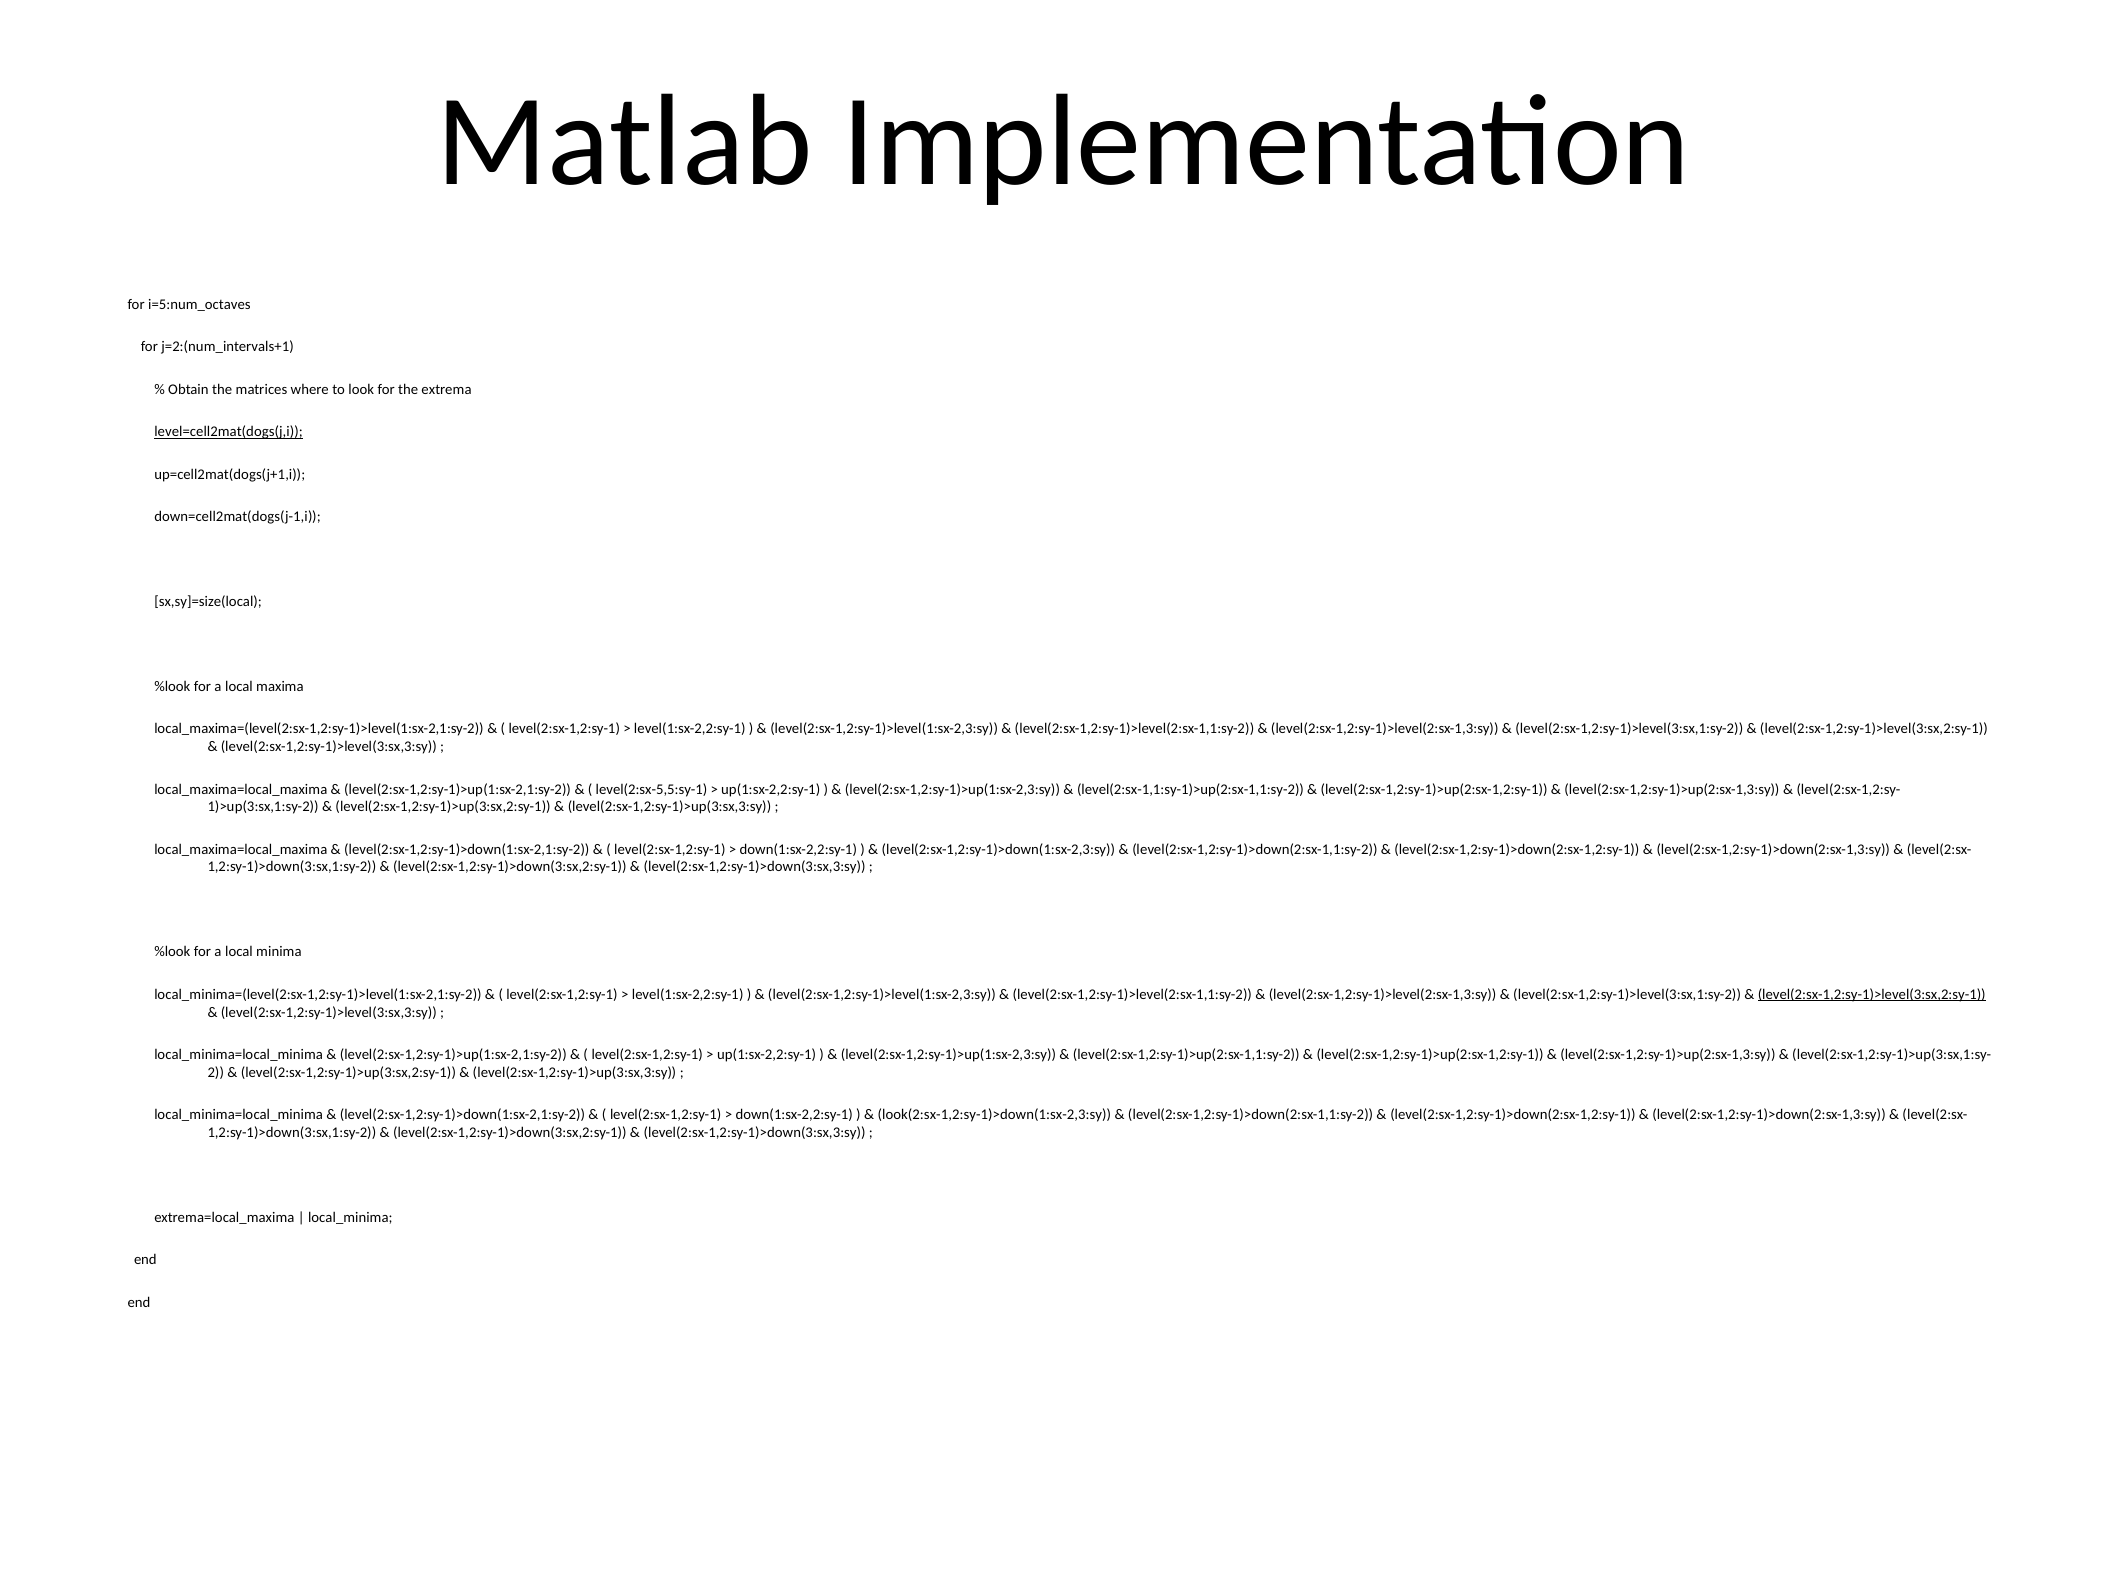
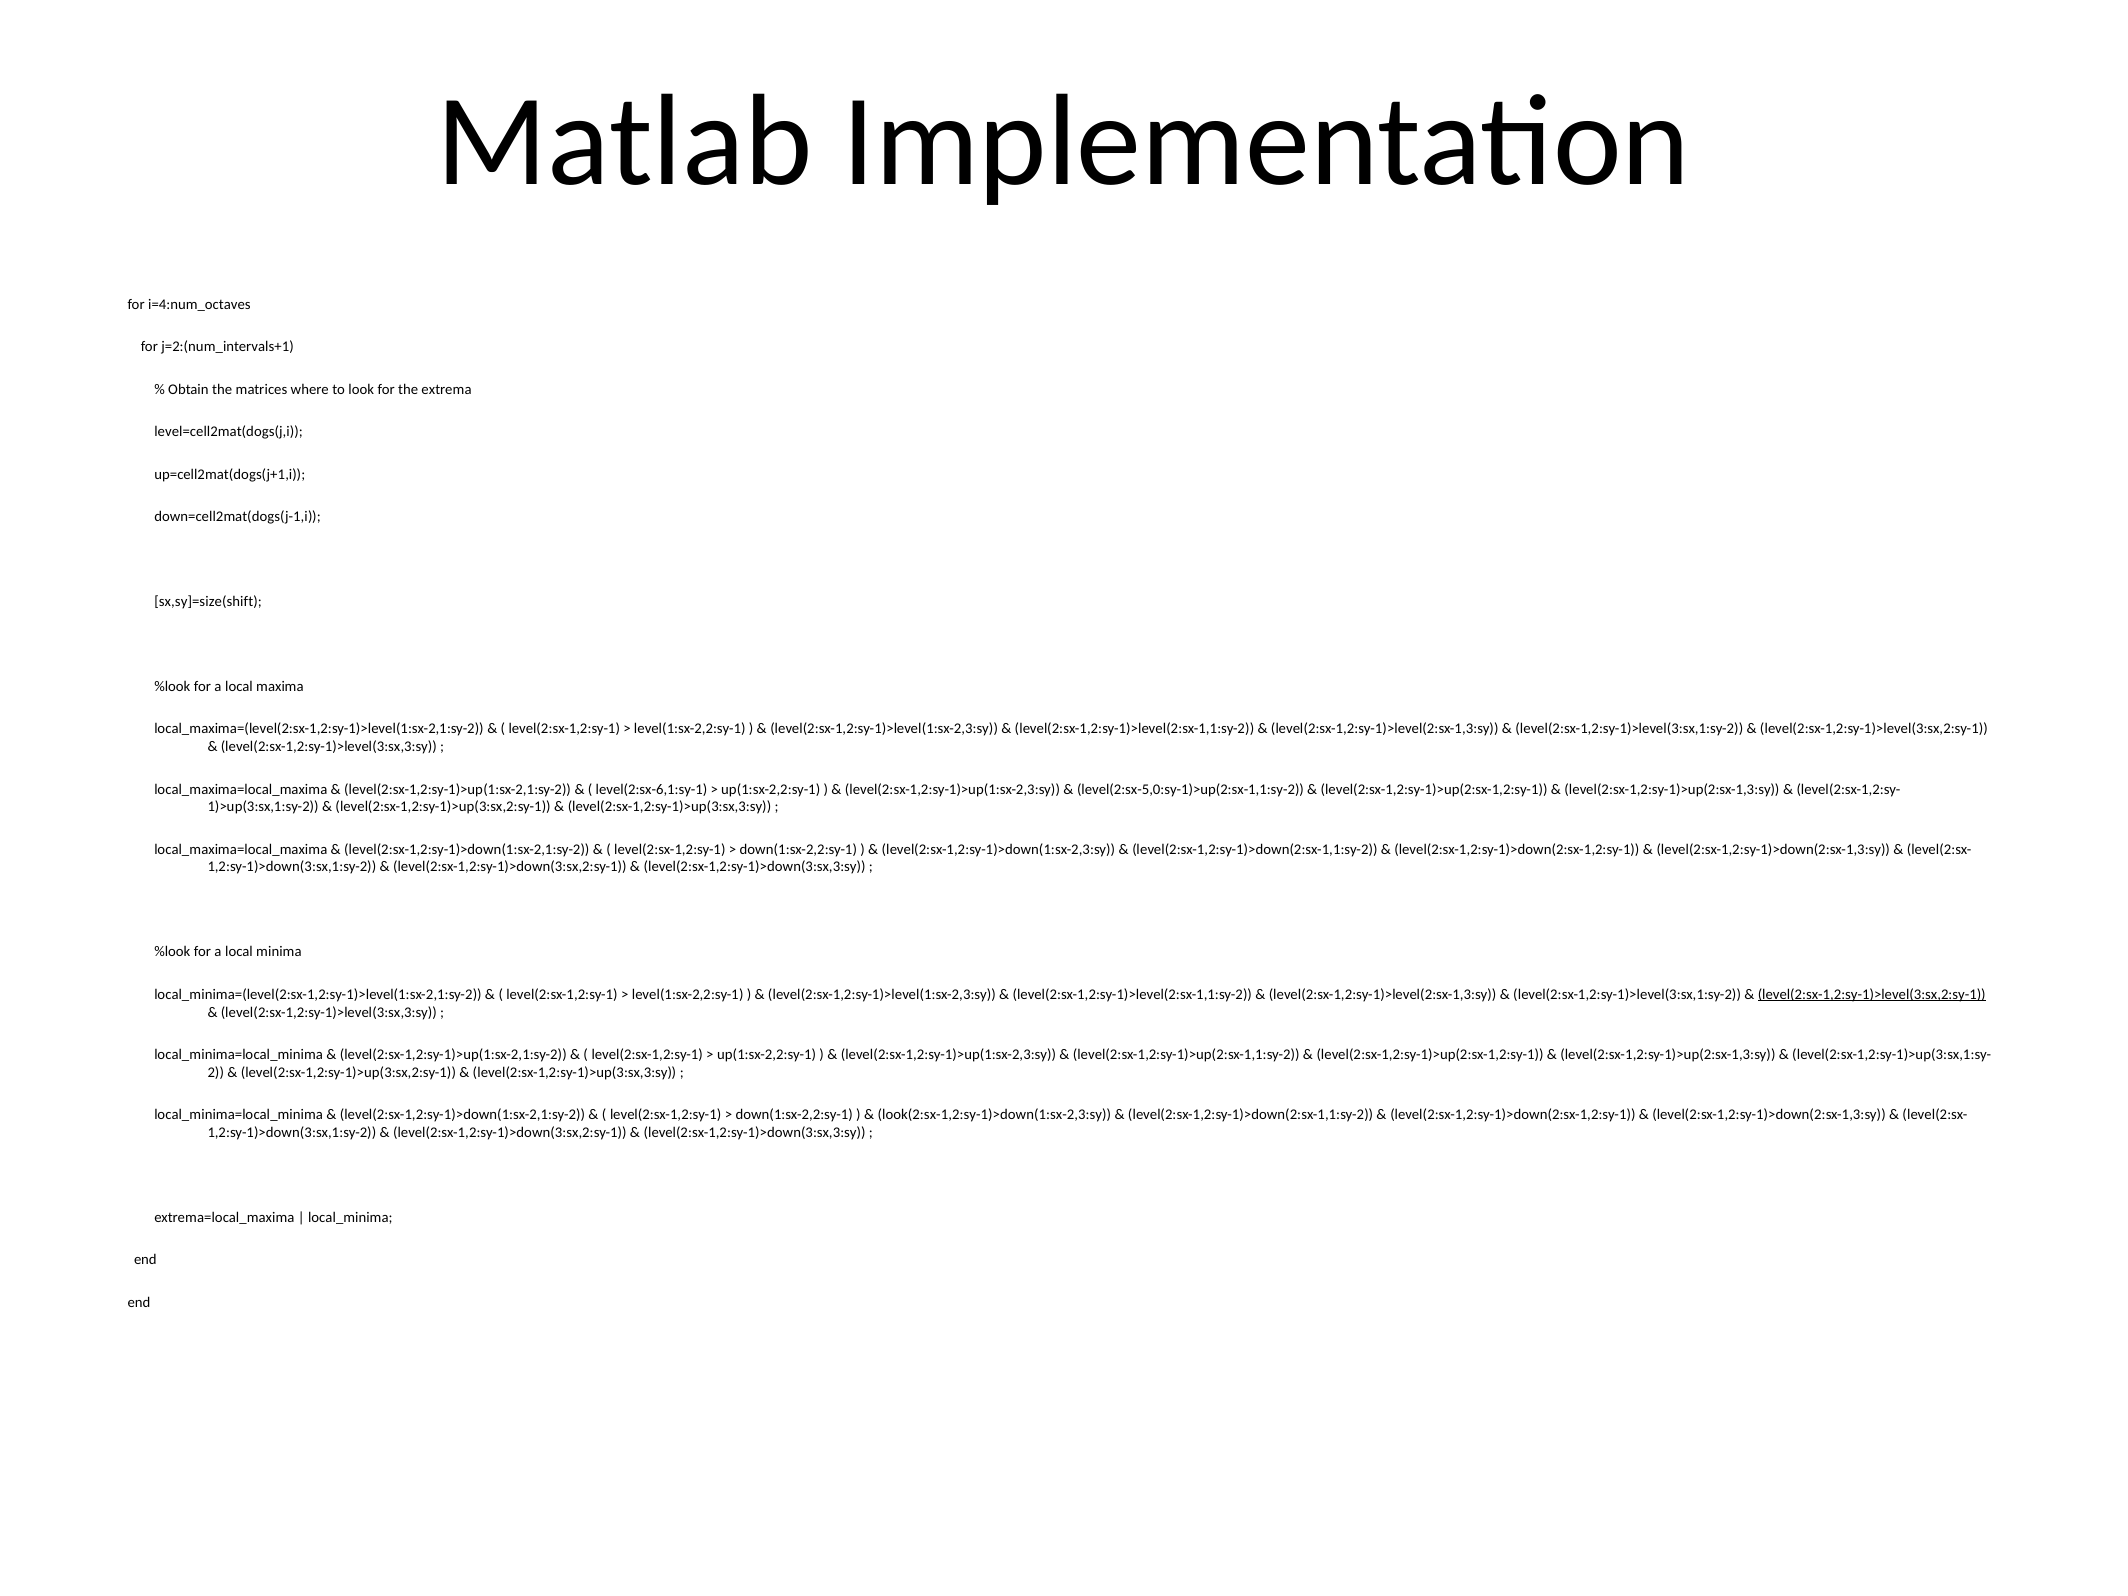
i=5:num_octaves: i=5:num_octaves -> i=4:num_octaves (199, 304)
level=cell2mat(dogs(j,i underline: present -> none (229, 432)
sx,sy]=size(local: sx,sy]=size(local -> sx,sy]=size(shift (208, 602)
level(2:sx-5,5:sy-1: level(2:sx-5,5:sy-1 -> level(2:sx-6,1:sy-1 (652, 789)
level(2:sx-1,1:sy-1)>up(2:sx-1,1:sy-2: level(2:sx-1,1:sy-1)>up(2:sx-1,1:sy-2 -> level(2:sx-5,0:sy-1)>up(2:sx-1,1:sy-2 (1190, 789)
